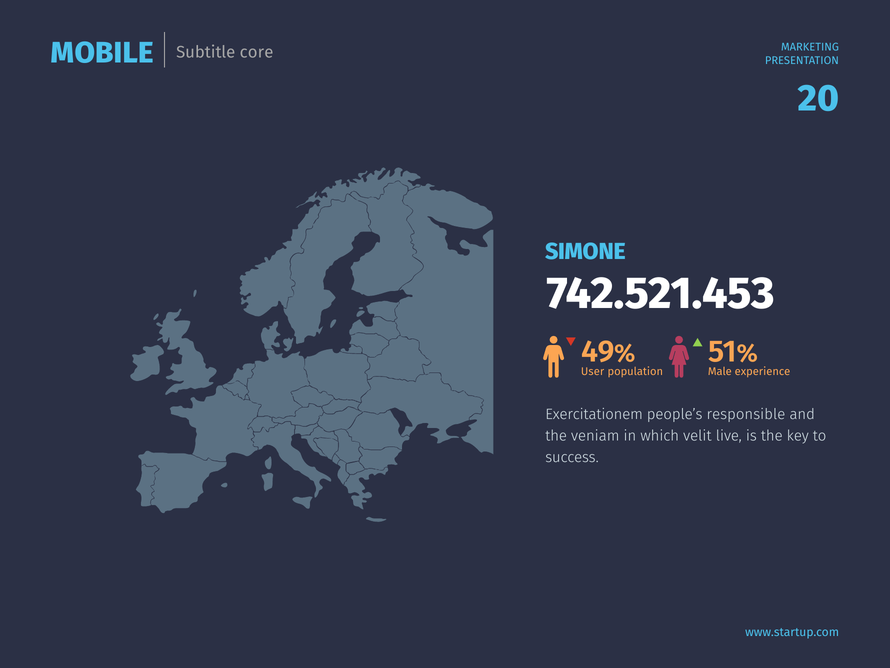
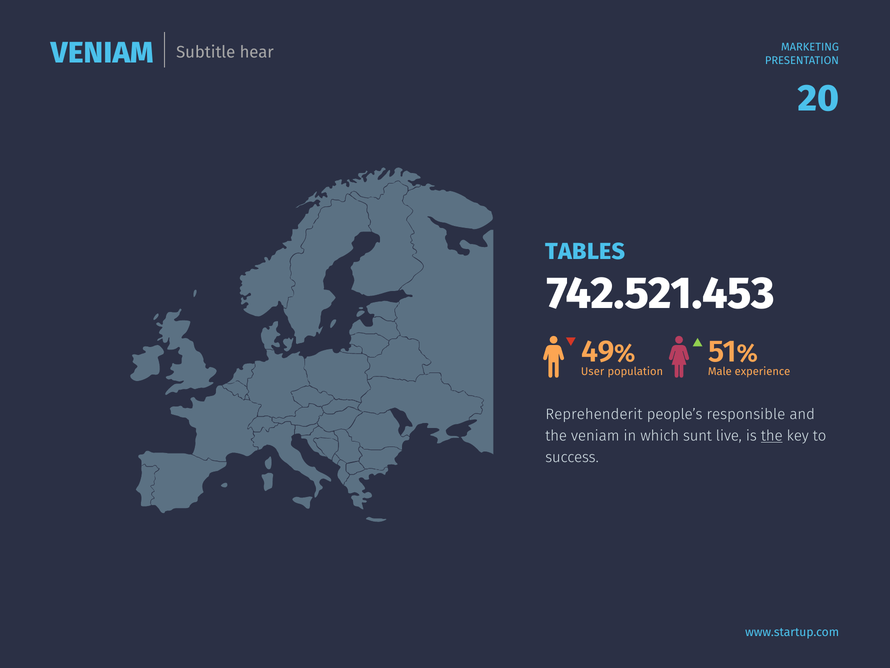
MOBILE: MOBILE -> VENIAM (102, 53)
core: core -> hear (257, 52)
SIMONE: SIMONE -> TABLES (585, 251)
Exercitationem: Exercitationem -> Reprehenderit (594, 414)
velit: velit -> sunt (697, 436)
the underline: none -> present (772, 436)
